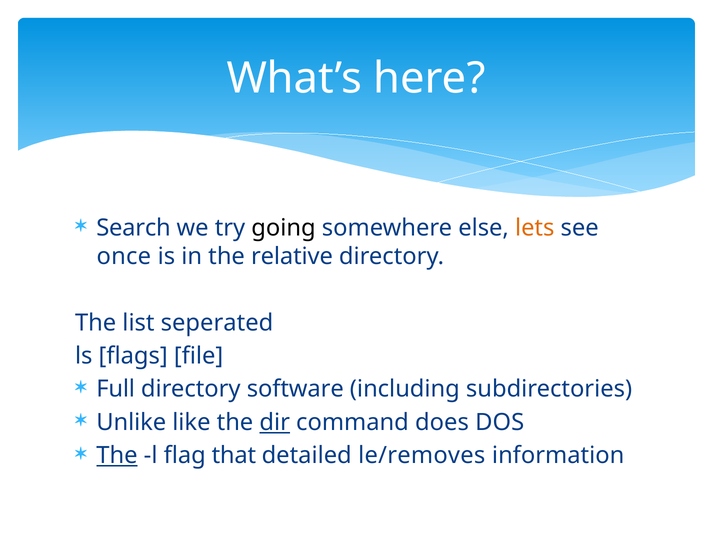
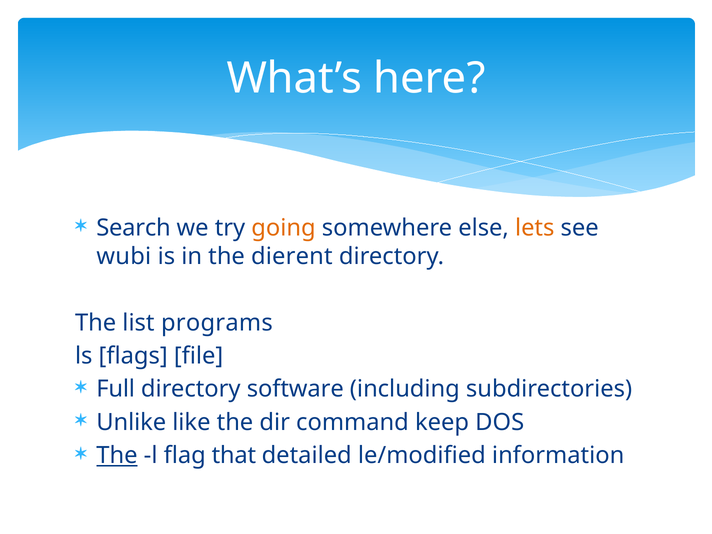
going colour: black -> orange (284, 228)
once: once -> wubi (124, 256)
relative: relative -> dierent (292, 256)
seperated: seperated -> programs (217, 323)
dir underline: present -> none (275, 422)
does: does -> keep (442, 422)
le/removes: le/removes -> le/modified (422, 456)
